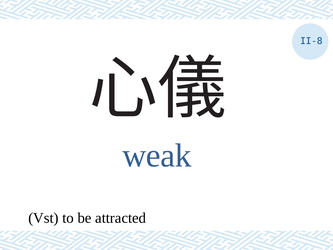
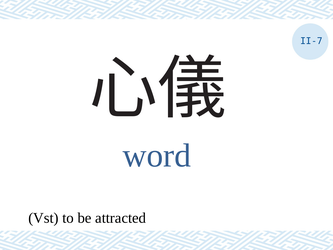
II-8: II-8 -> II-7 (311, 41)
weak: weak -> word (157, 156)
